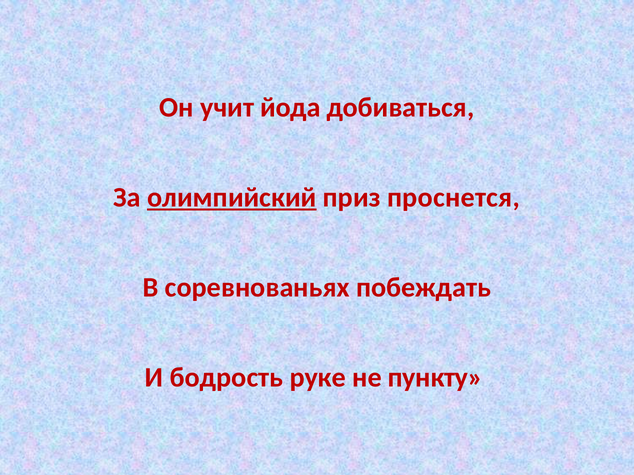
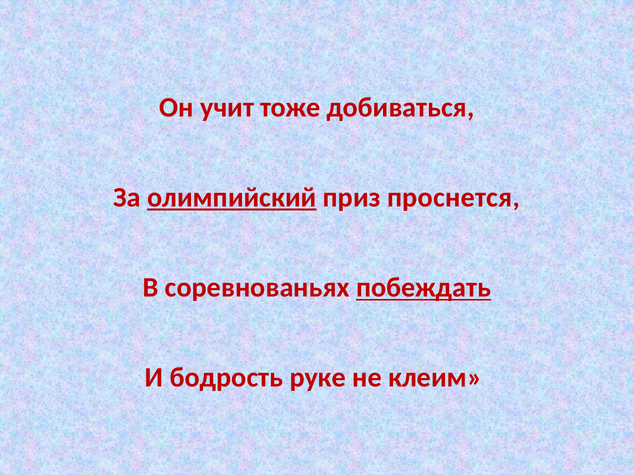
йода: йода -> тоже (290, 107)
побеждать underline: none -> present (424, 288)
пункту: пункту -> клеим (435, 378)
